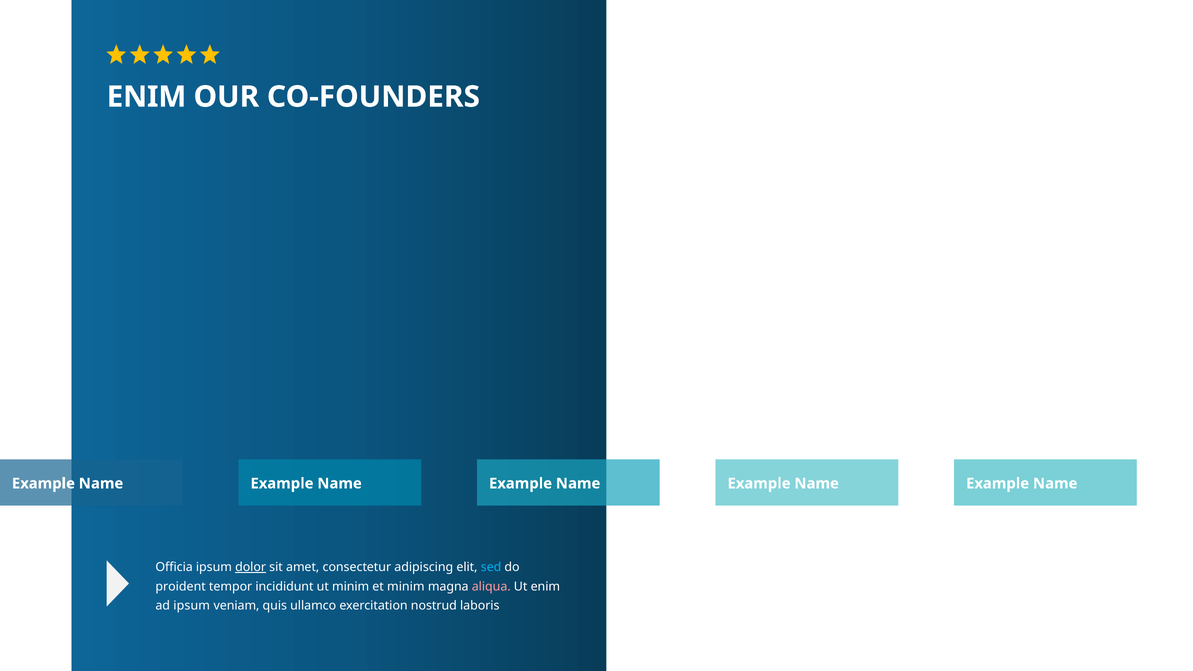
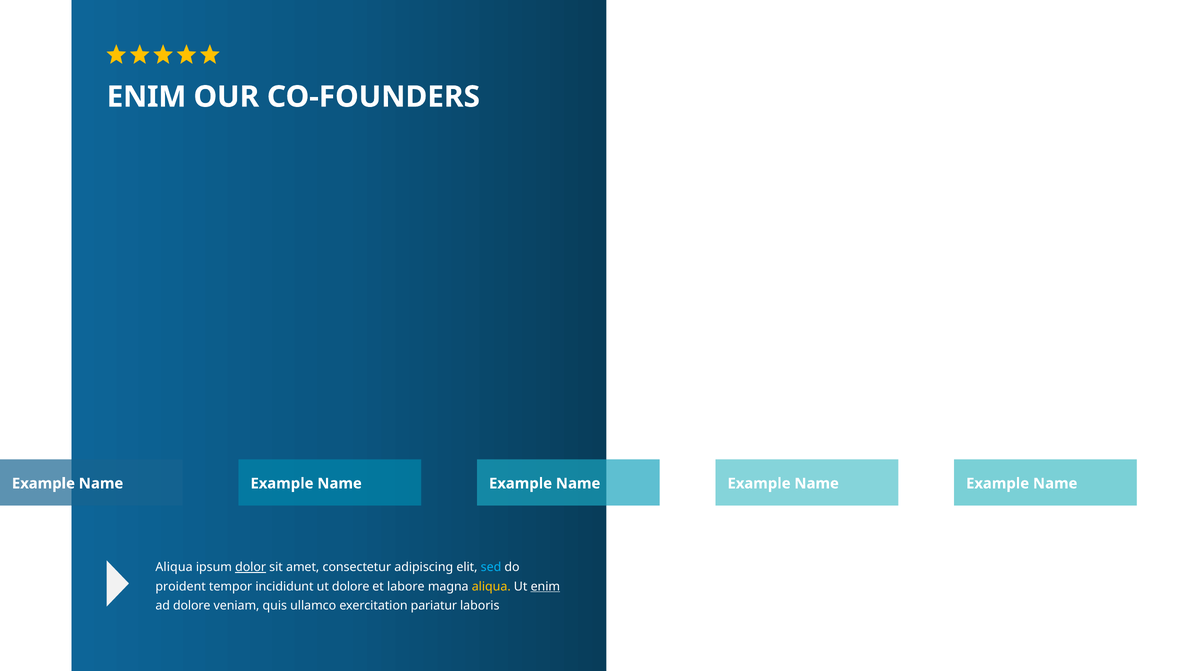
Officia: Officia -> Aliqua (174, 567)
ut minim: minim -> dolore (351, 587)
et minim: minim -> labore (406, 587)
aliqua colour: pink -> yellow (491, 587)
enim underline: none -> present (545, 587)
ad ipsum: ipsum -> dolore (192, 606)
nostrud: nostrud -> pariatur (434, 606)
